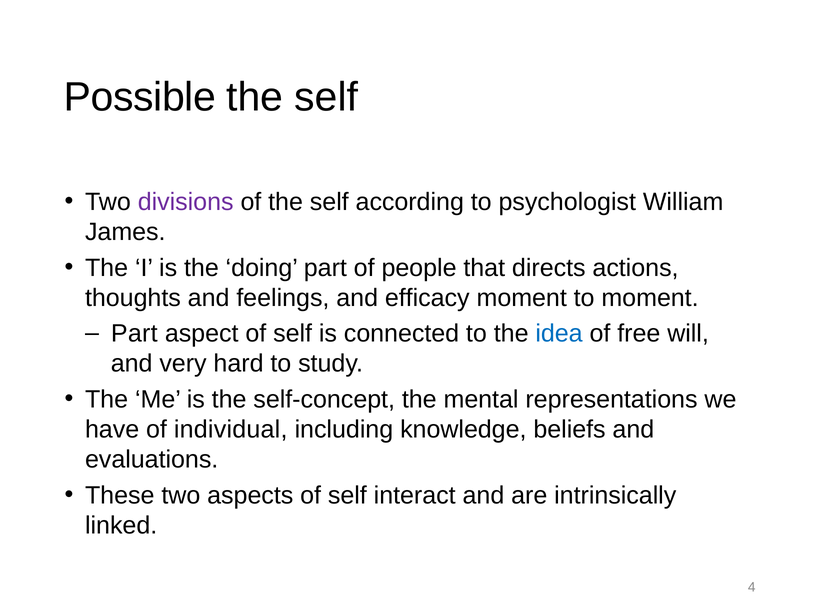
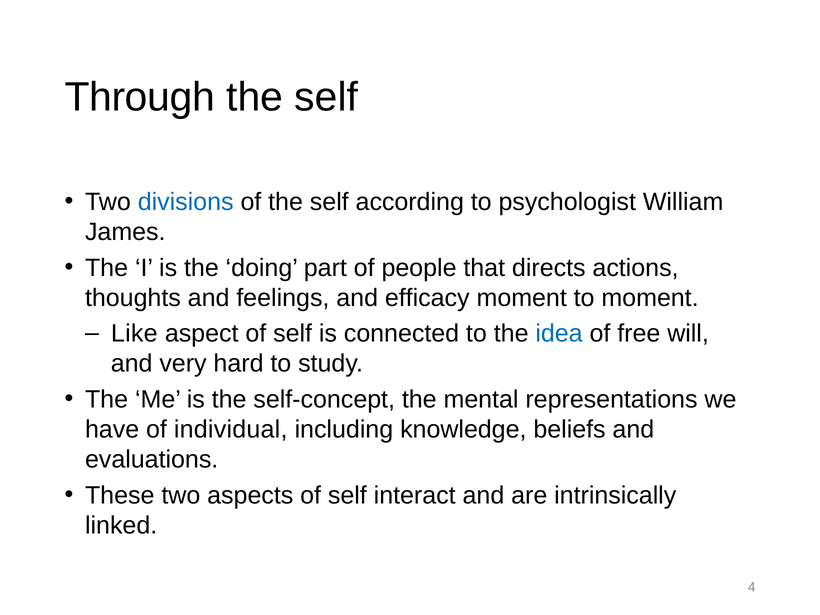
Possible: Possible -> Through (140, 97)
divisions colour: purple -> blue (186, 202)
Part: Part -> Like (134, 334)
